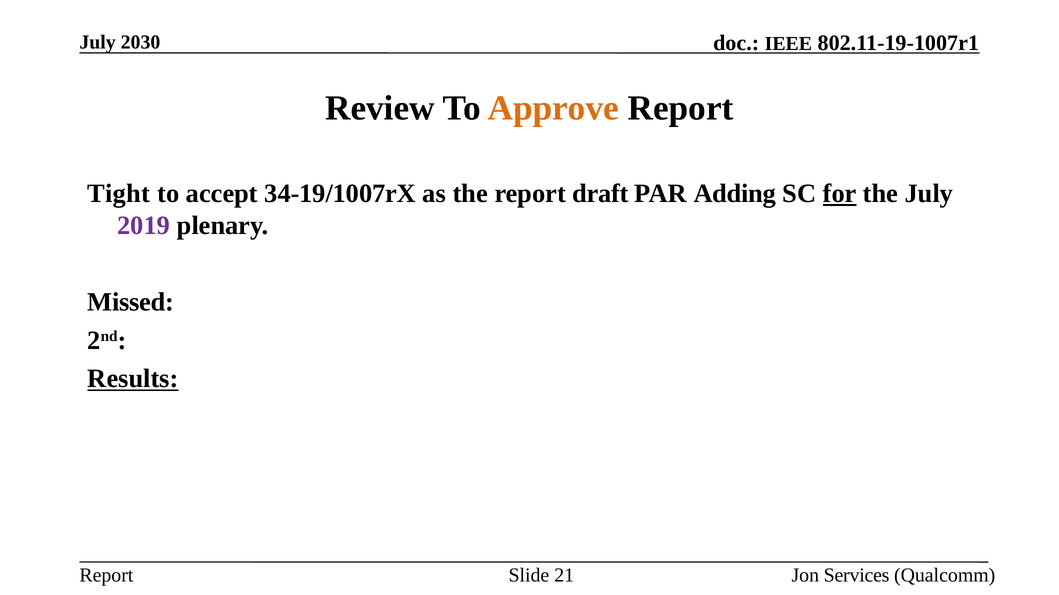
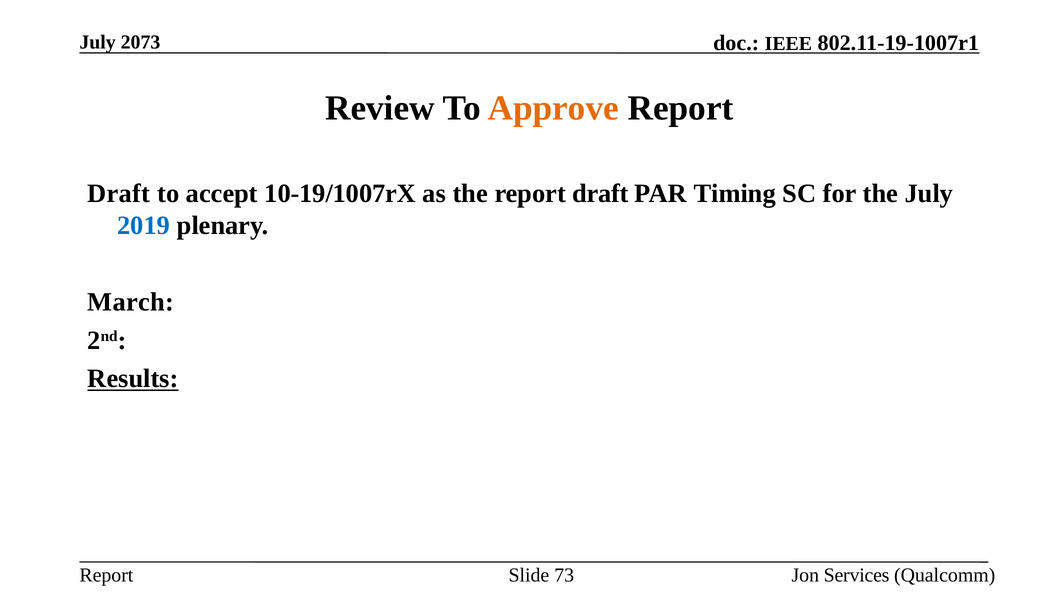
2030: 2030 -> 2073 (141, 42)
Tight: Tight -> Draft (119, 194)
34-19/1007rX: 34-19/1007rX -> 10-19/1007rX (340, 194)
Adding: Adding -> Timing (735, 194)
for underline: present -> none (840, 194)
2019 colour: purple -> blue (144, 226)
Missed: Missed -> March (131, 302)
21: 21 -> 73 (564, 576)
